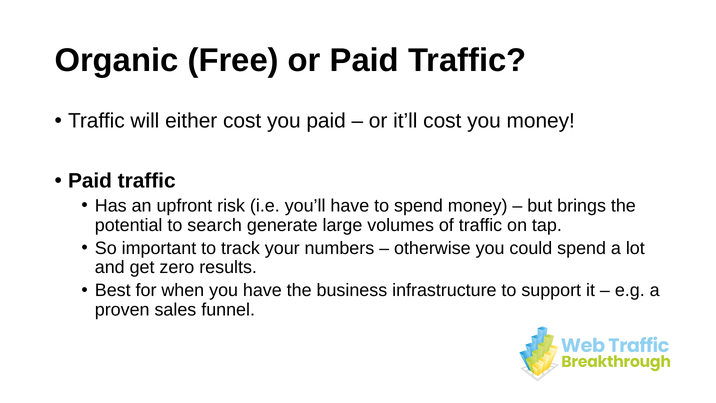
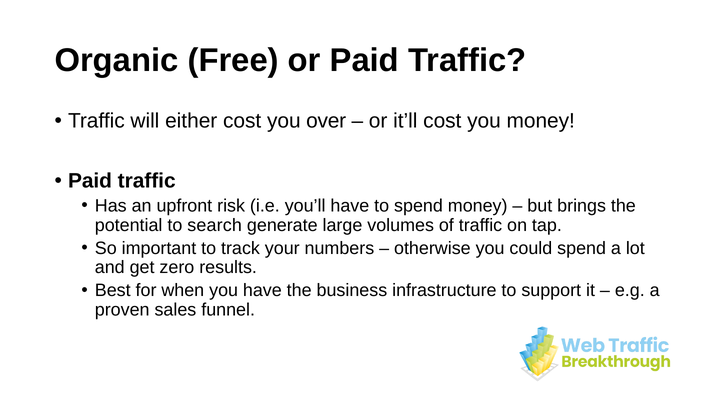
you paid: paid -> over (326, 121)
